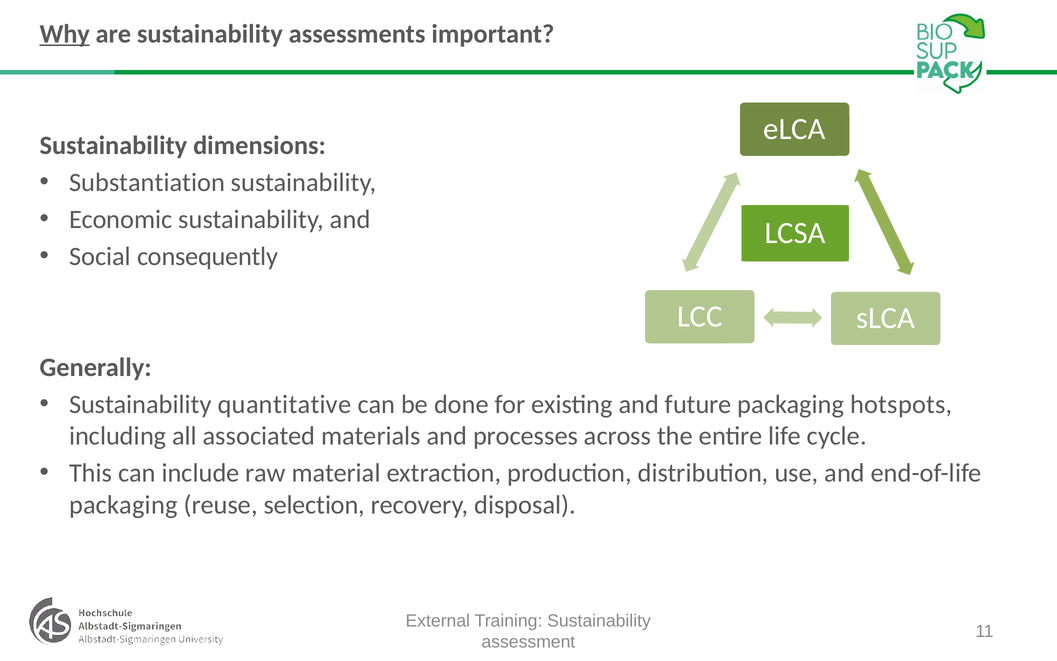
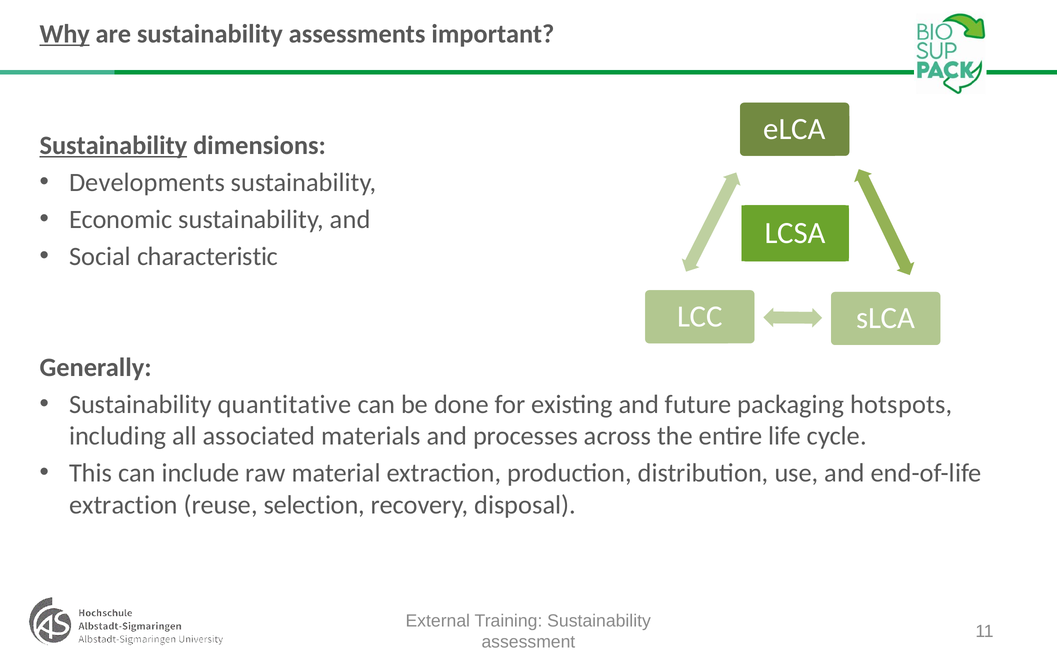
Sustainability underline: none -> present (113, 145)
Substantiation: Substantiation -> Developments (147, 182)
consequently: consequently -> characteristic (208, 256)
packaging: packaging -> extraction (123, 505)
